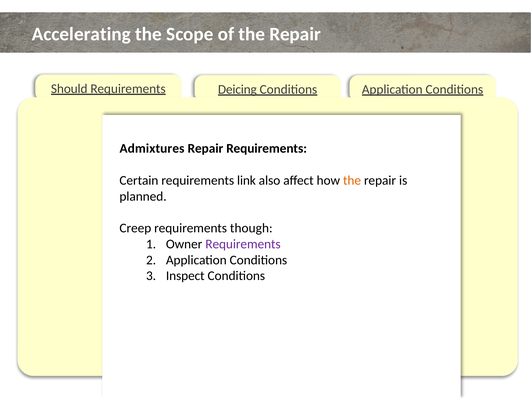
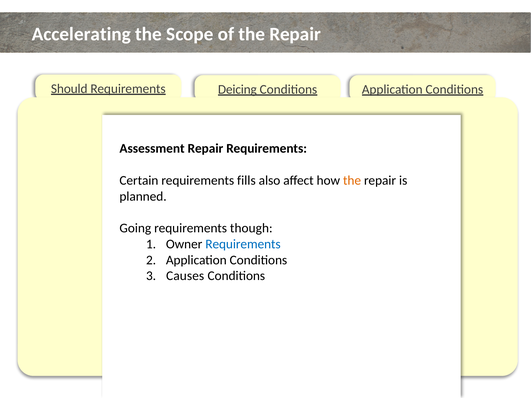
Admixtures: Admixtures -> Assessment (152, 149)
link: link -> fills (246, 181)
Creep: Creep -> Going (135, 228)
Requirements colour: purple -> blue (243, 244)
Inspect: Inspect -> Causes (185, 276)
